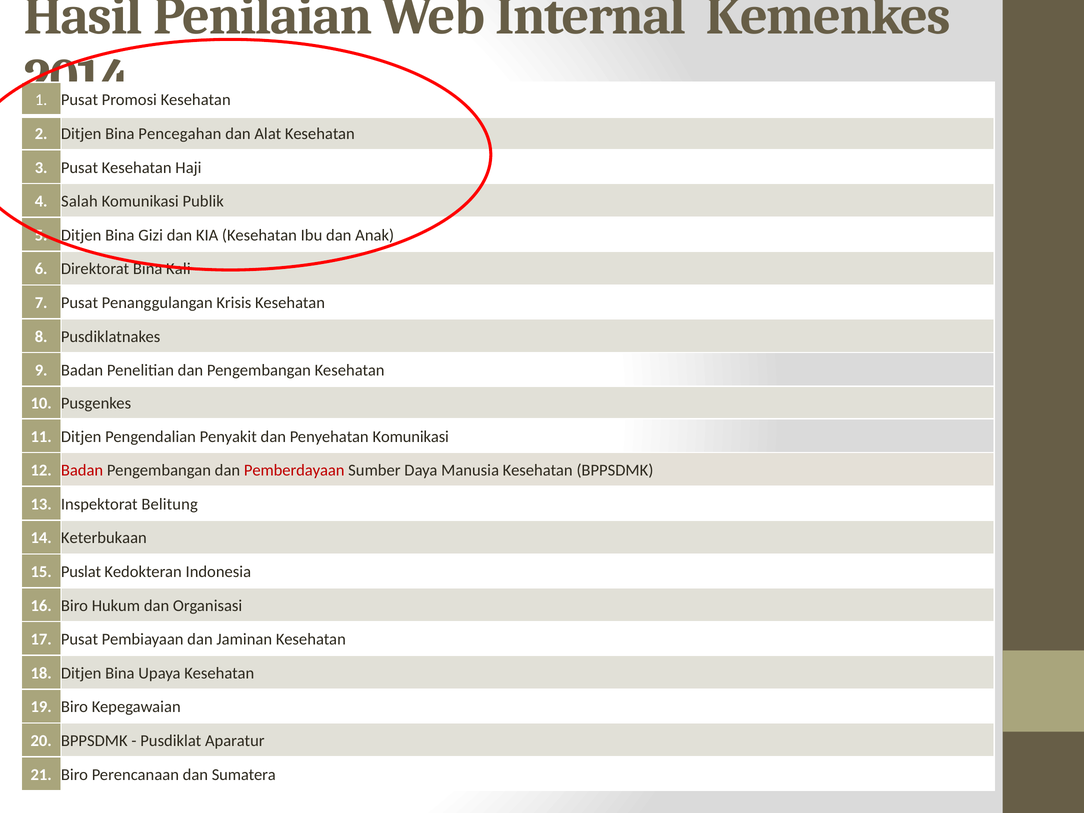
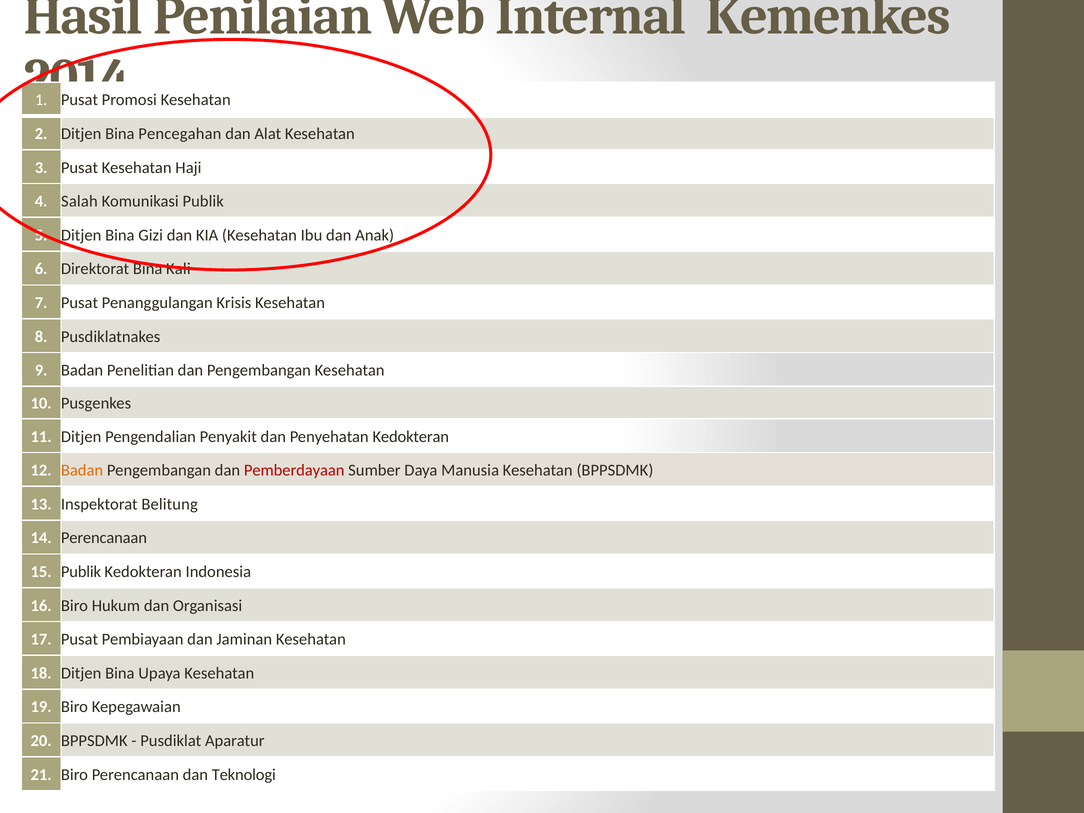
Penyehatan Komunikasi: Komunikasi -> Kedokteran (411, 437)
Badan colour: red -> orange (82, 470)
14 Keterbukaan: Keterbukaan -> Perencanaan (104, 538)
15 Puslat: Puslat -> Publik (81, 572)
Sumatera: Sumatera -> Teknologi (244, 775)
